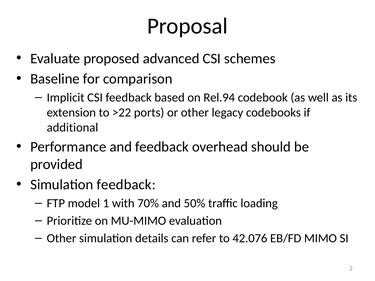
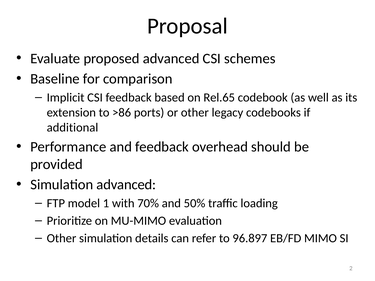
Rel.94: Rel.94 -> Rel.65 (219, 98)
>22: >22 -> >86 (122, 113)
Simulation feedback: feedback -> advanced (126, 185)
42.076: 42.076 -> 96.897 (250, 238)
